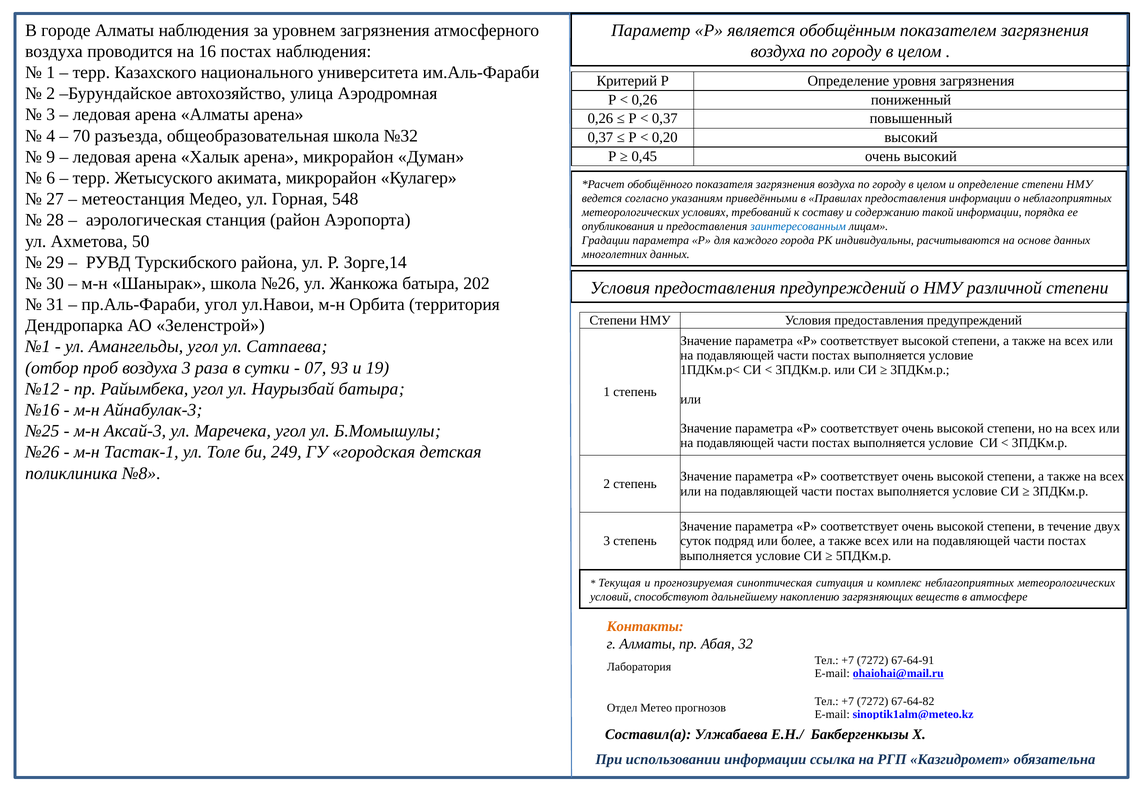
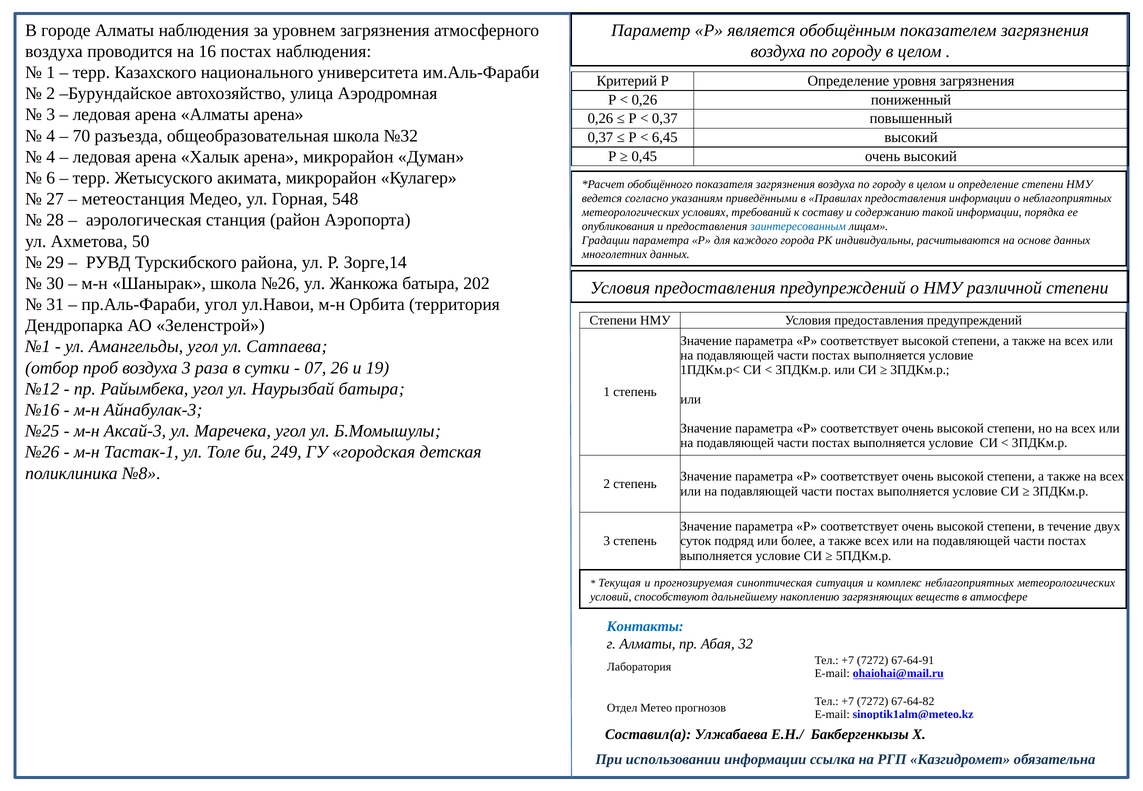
0,20: 0,20 -> 6,45 (665, 137)
9: 9 -> 4 (51, 157)
93: 93 -> 26 (339, 368)
Контакты colour: orange -> blue (645, 627)
